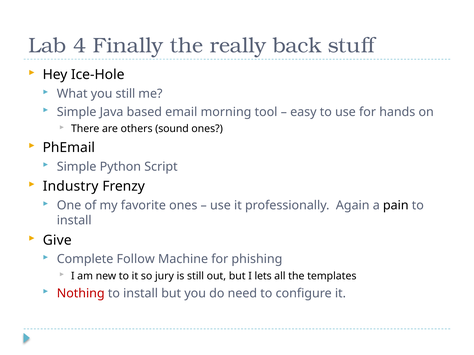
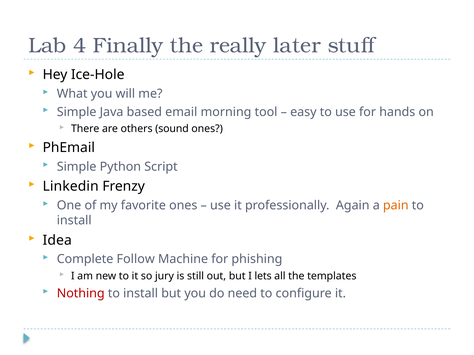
back: back -> later (297, 46)
you still: still -> will (125, 94)
Industry: Industry -> Linkedin (71, 187)
pain colour: black -> orange (396, 206)
Give: Give -> Idea (57, 241)
